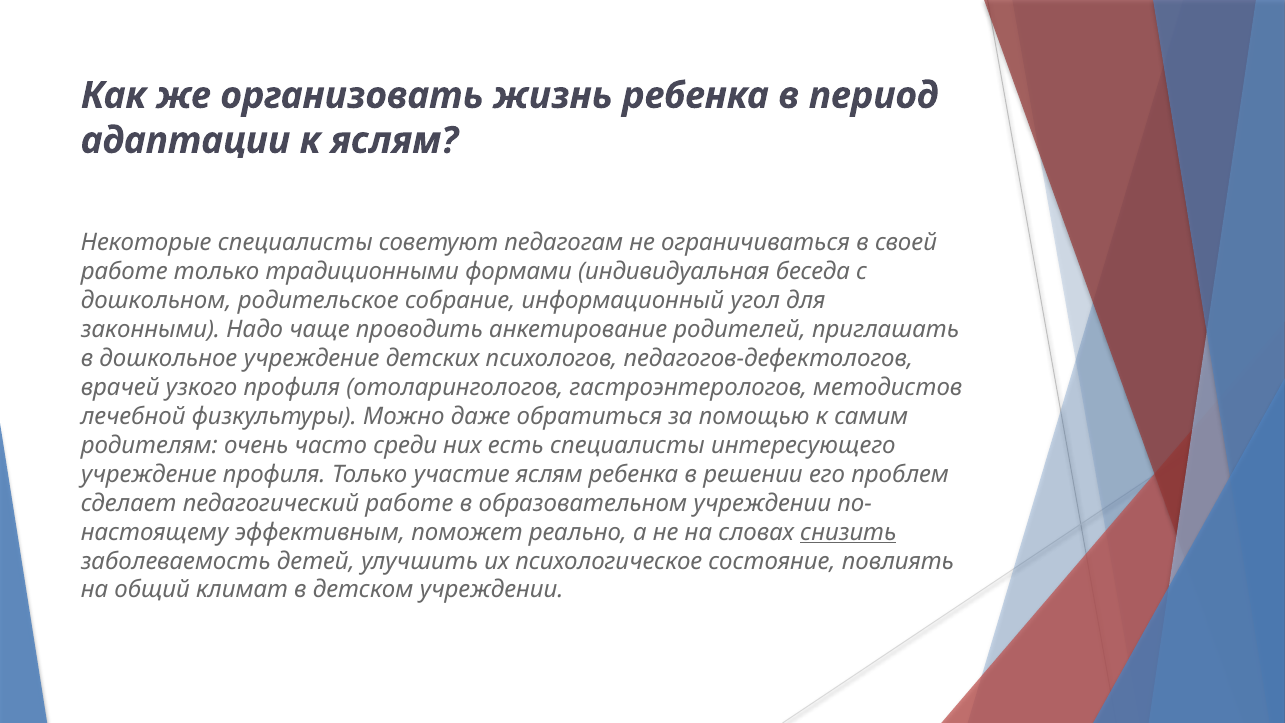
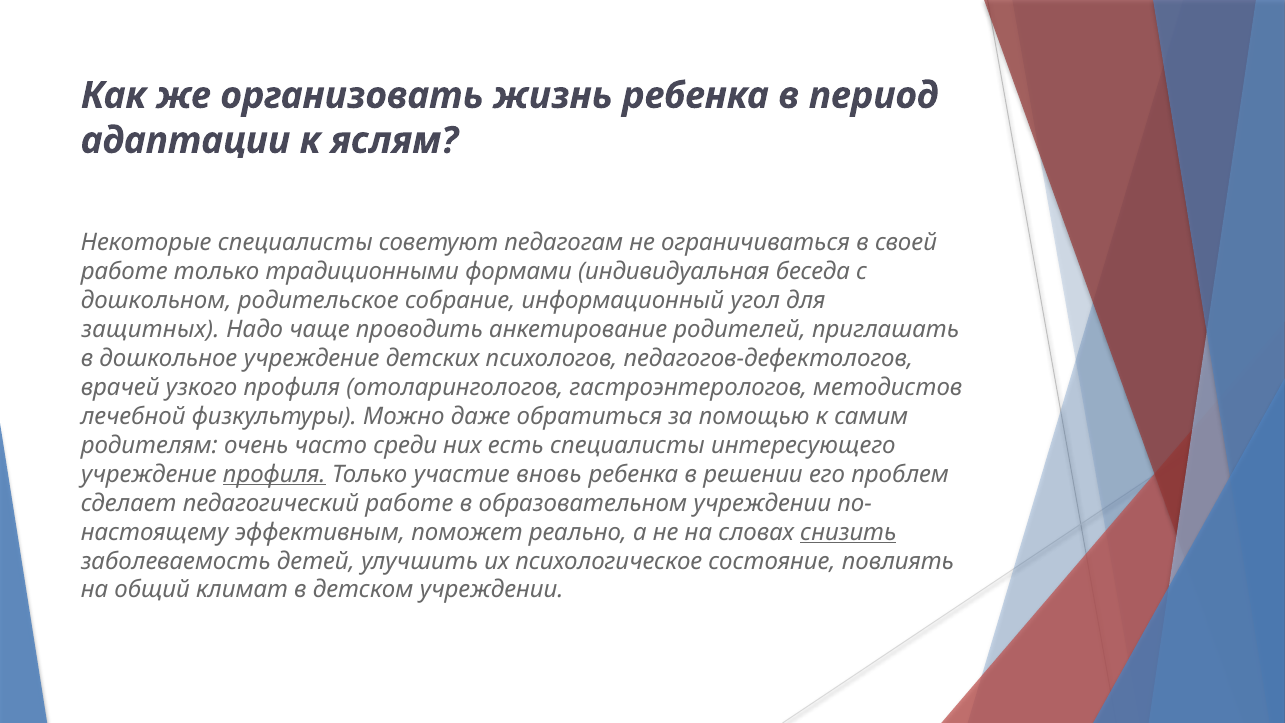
законными: законными -> защитных (150, 330)
профиля underline: none -> present (274, 474)
участие яслям: яслям -> вновь (549, 474)
